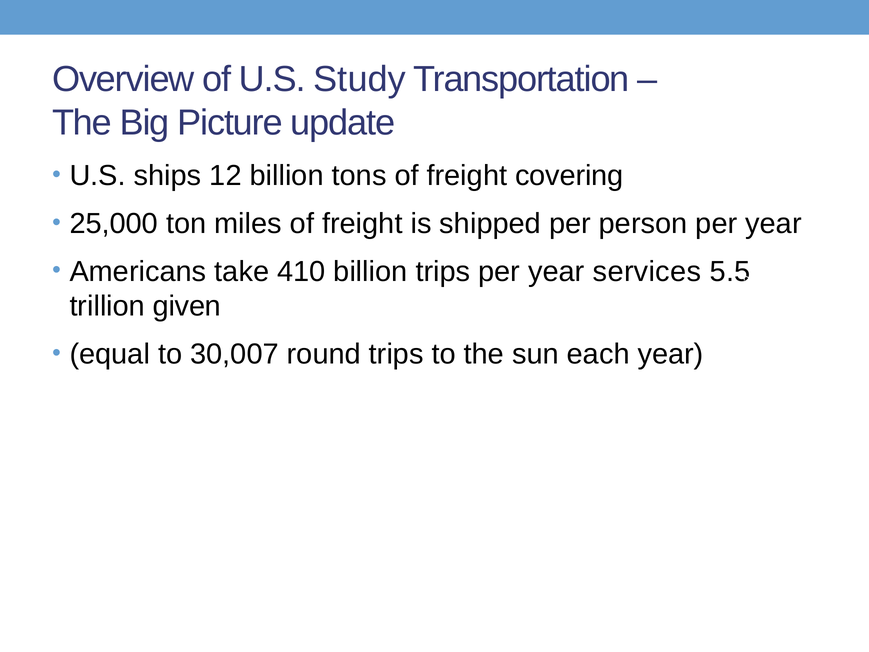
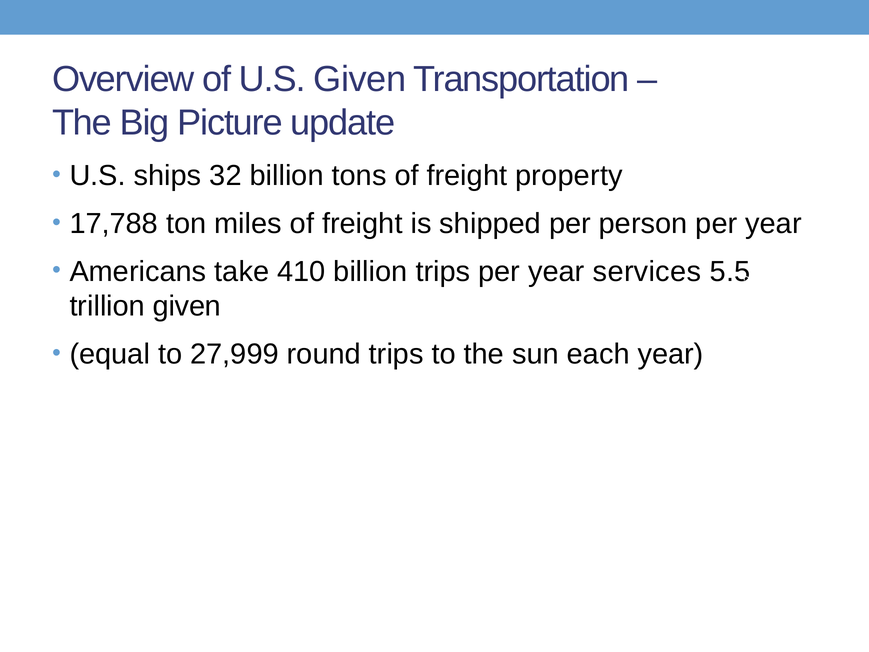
U.S Study: Study -> Given (360, 79)
12: 12 -> 32 (225, 176)
covering: covering -> property (569, 176)
25,000: 25,000 -> 17,788 (114, 224)
30,007: 30,007 -> 27,999 (234, 354)
